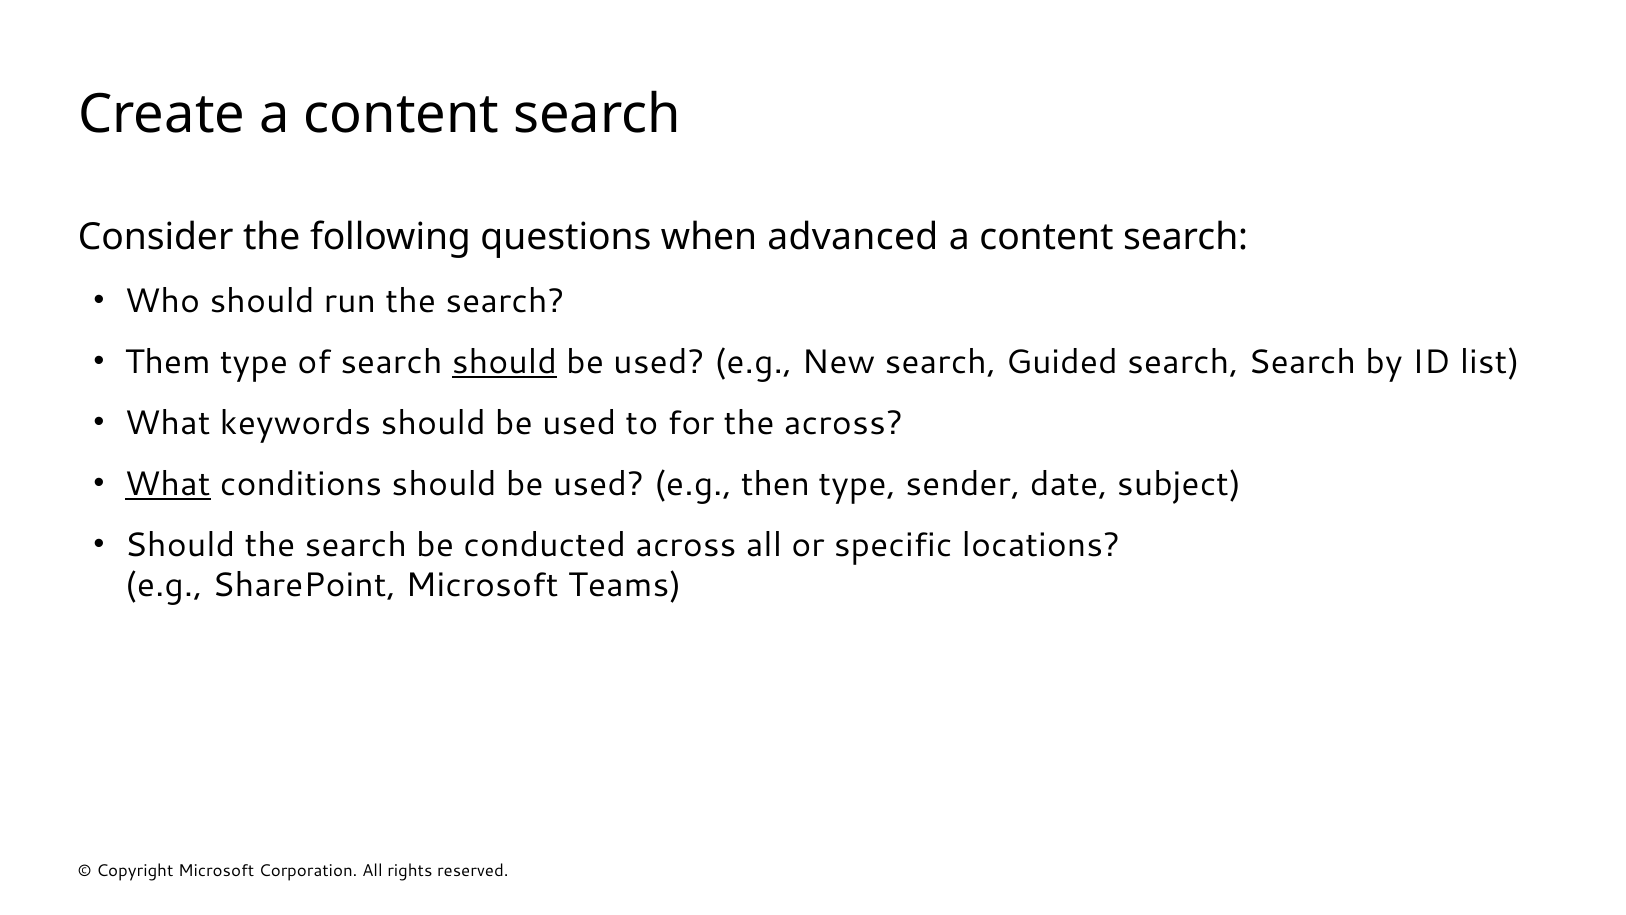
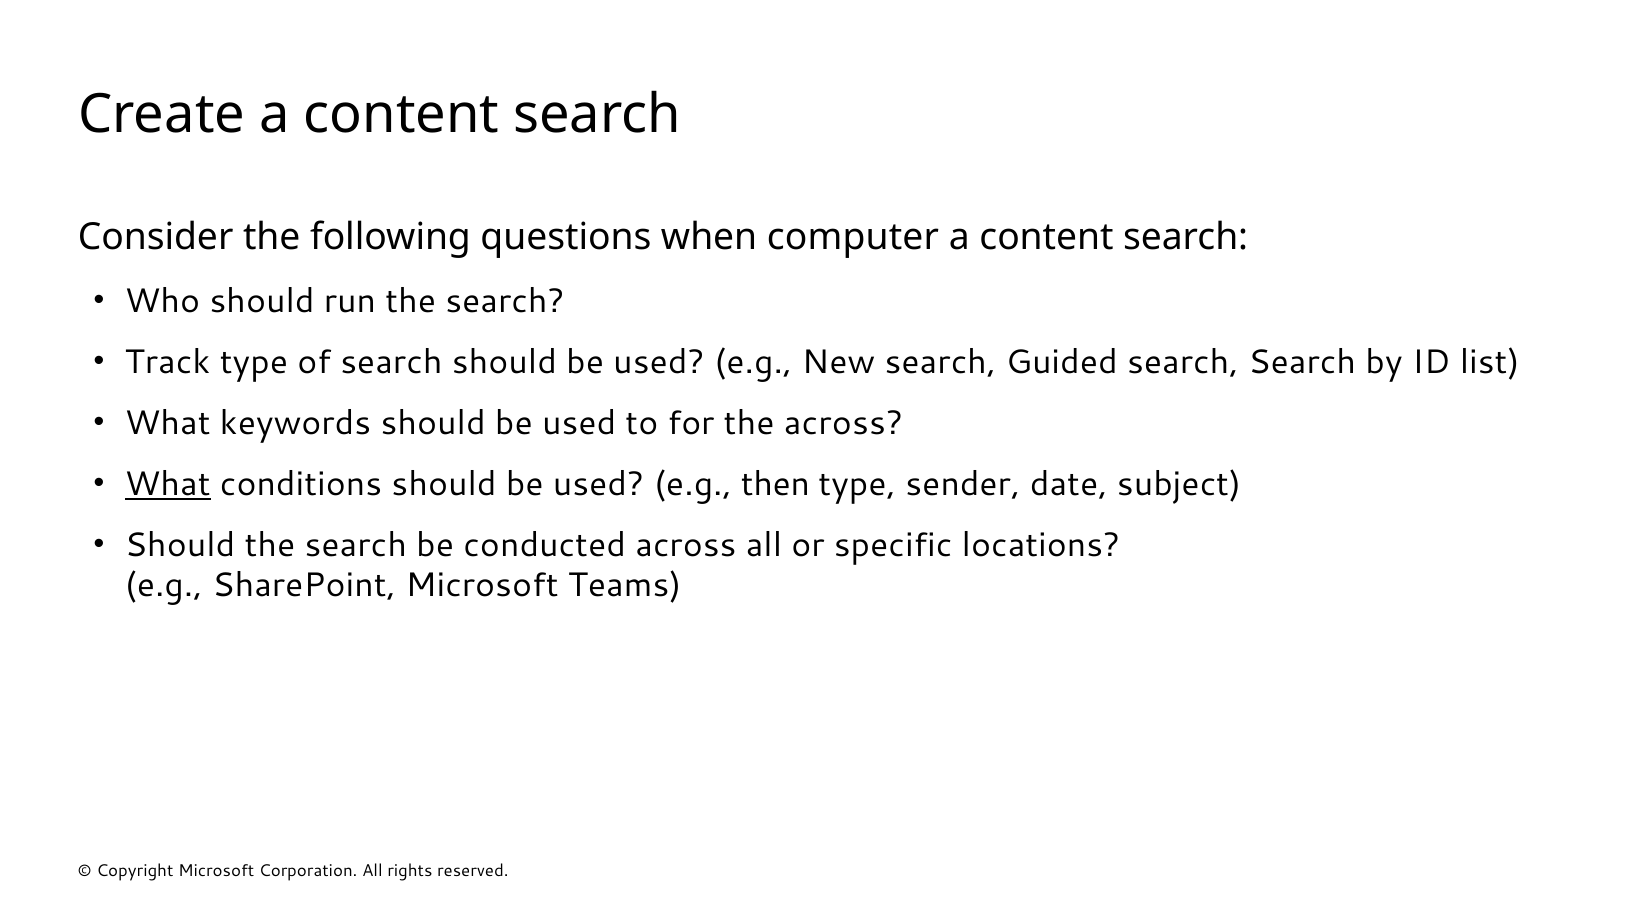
advanced: advanced -> computer (853, 238)
Them: Them -> Track (168, 362)
should underline: present -> none (504, 362)
